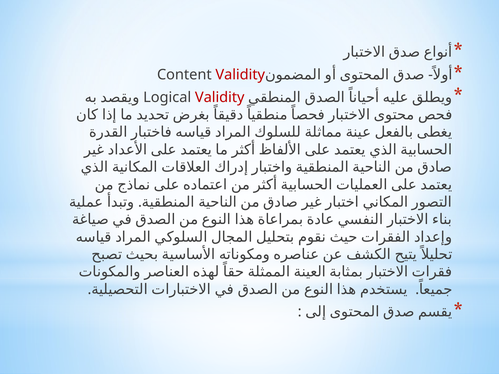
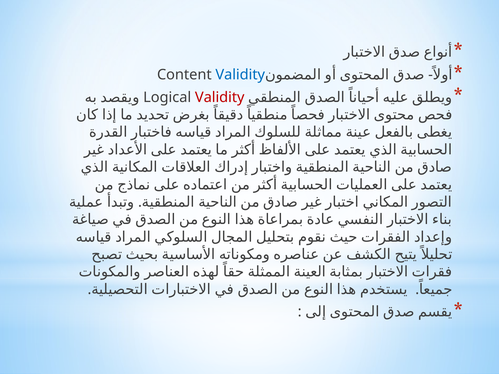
Validity colour: red -> blue (240, 75)
